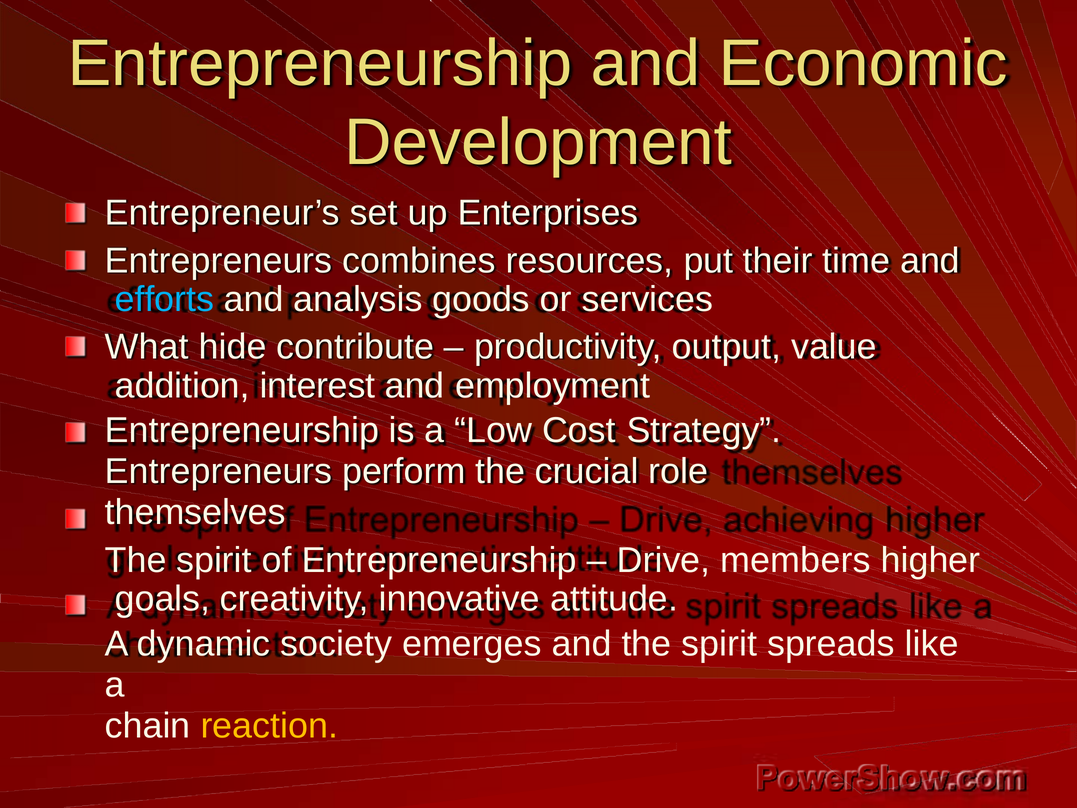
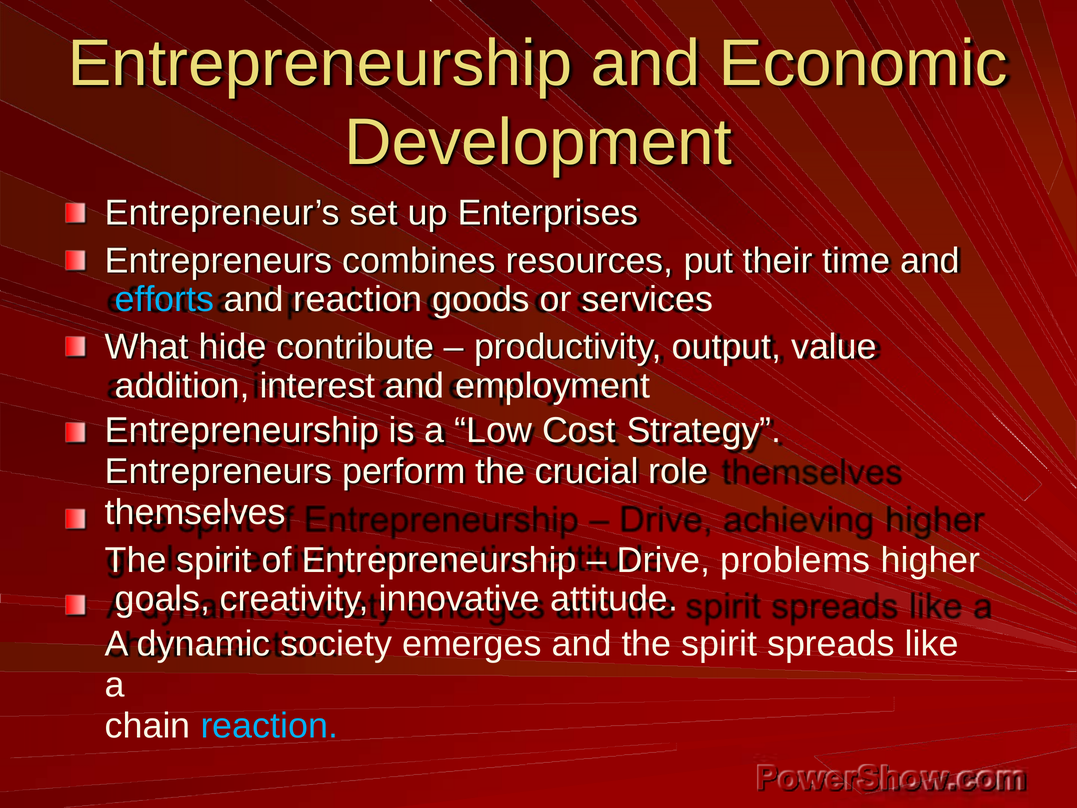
and analysis: analysis -> reaction (358, 300)
members: members -> problems (795, 560)
reaction colour: yellow -> light blue (269, 726)
